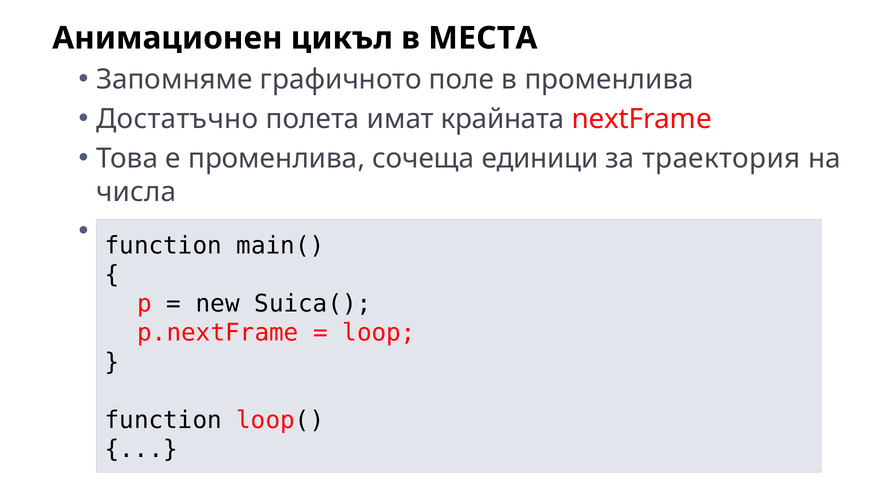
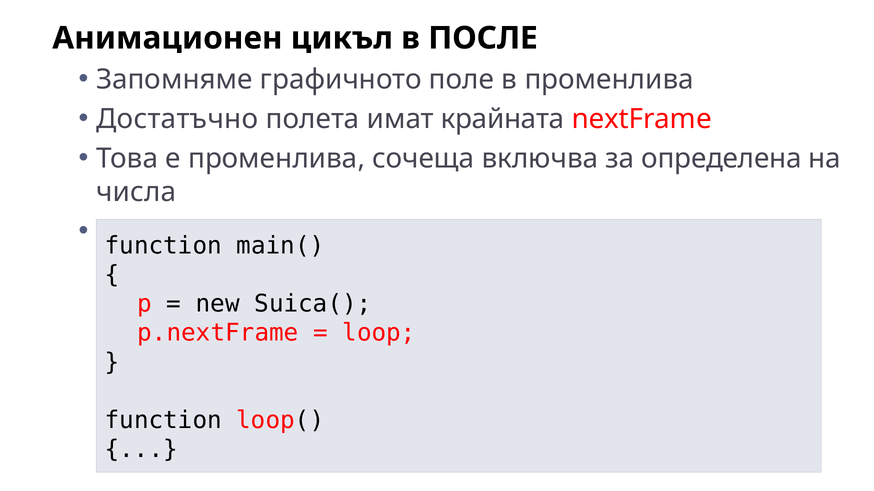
МЕСТА: МЕСТА -> ПОСЛЕ (483, 38)
единици: единици -> включва (540, 159)
траектория: траектория -> определена (722, 159)
